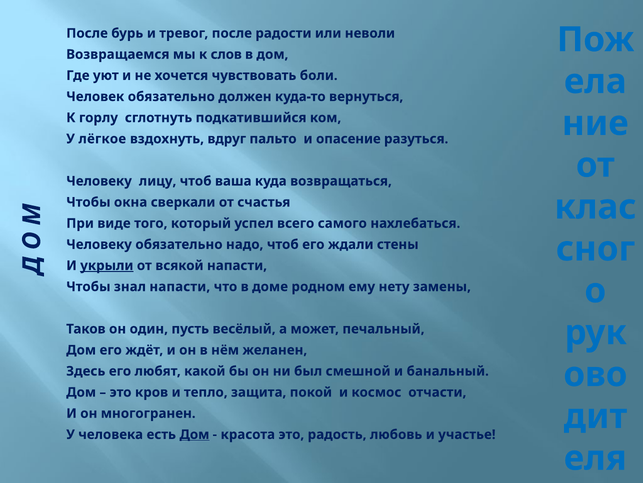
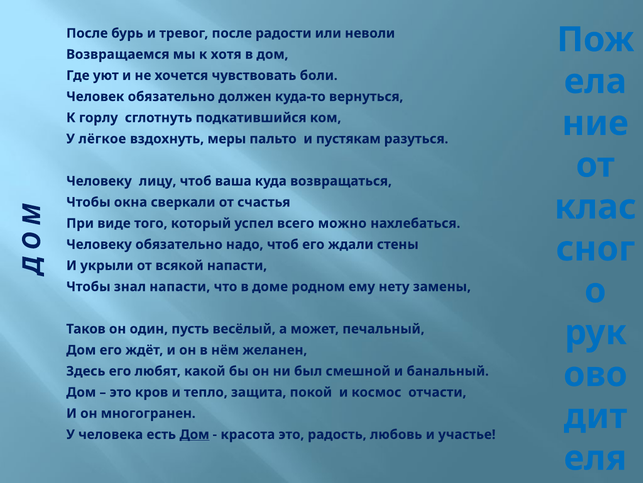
слов: слов -> хотя (226, 54)
вдруг: вдруг -> меры (227, 139)
опасение: опасение -> пустякам (348, 139)
самого: самого -> можно (342, 223)
укрыли underline: present -> none (107, 265)
